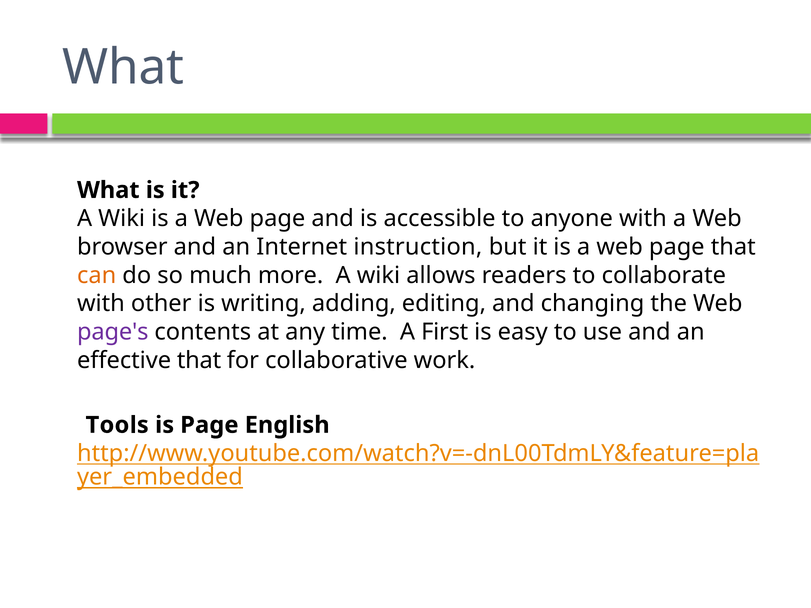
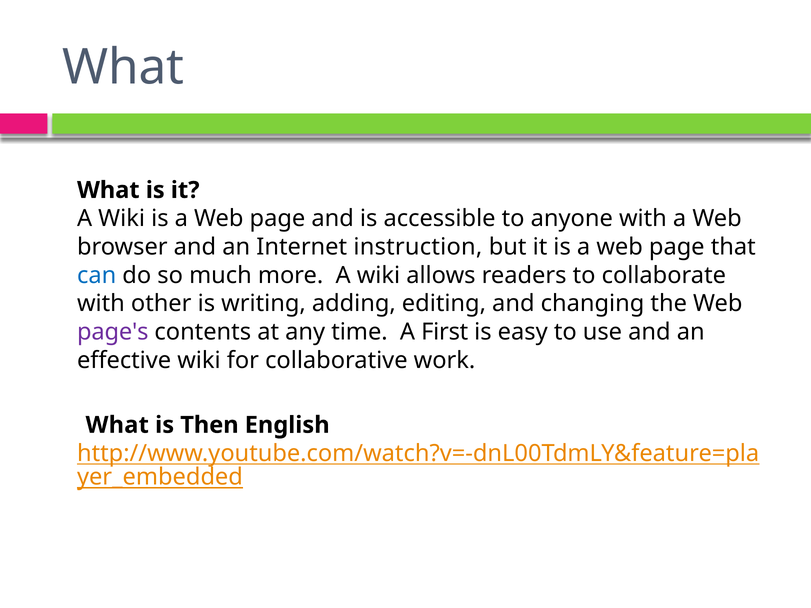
can colour: orange -> blue (97, 275)
effective that: that -> wiki (199, 361)
Tools: Tools -> What (117, 425)
is Page: Page -> Then (209, 425)
